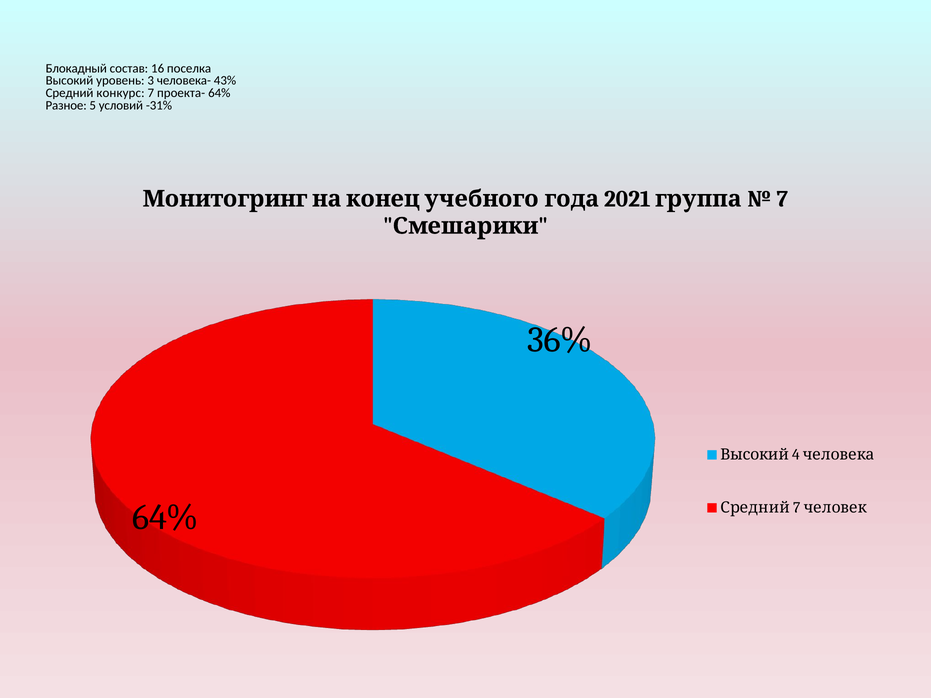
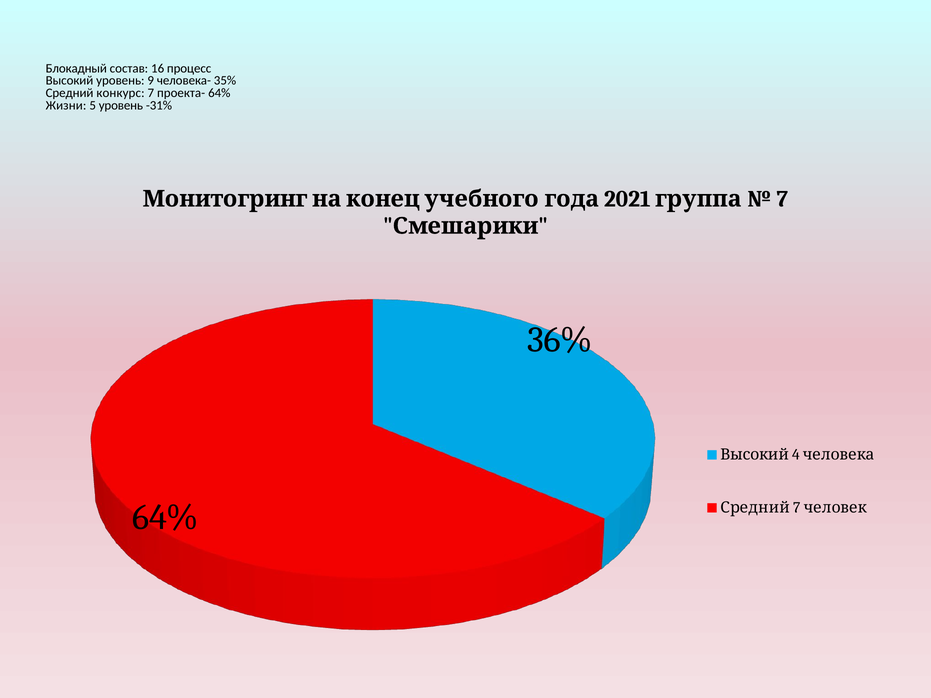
поселка: поселка -> процесс (189, 68)
3: 3 -> 9 (151, 81)
43%: 43% -> 35% (225, 81)
Разное: Разное -> Жизни (66, 106)
5 условий: условий -> уровень (121, 106)
